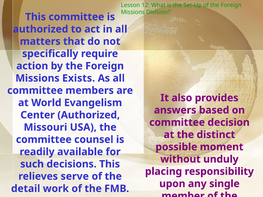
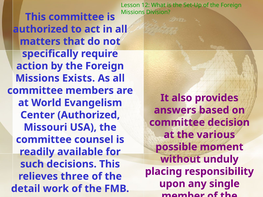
distinct: distinct -> various (216, 135)
serve: serve -> three (75, 177)
